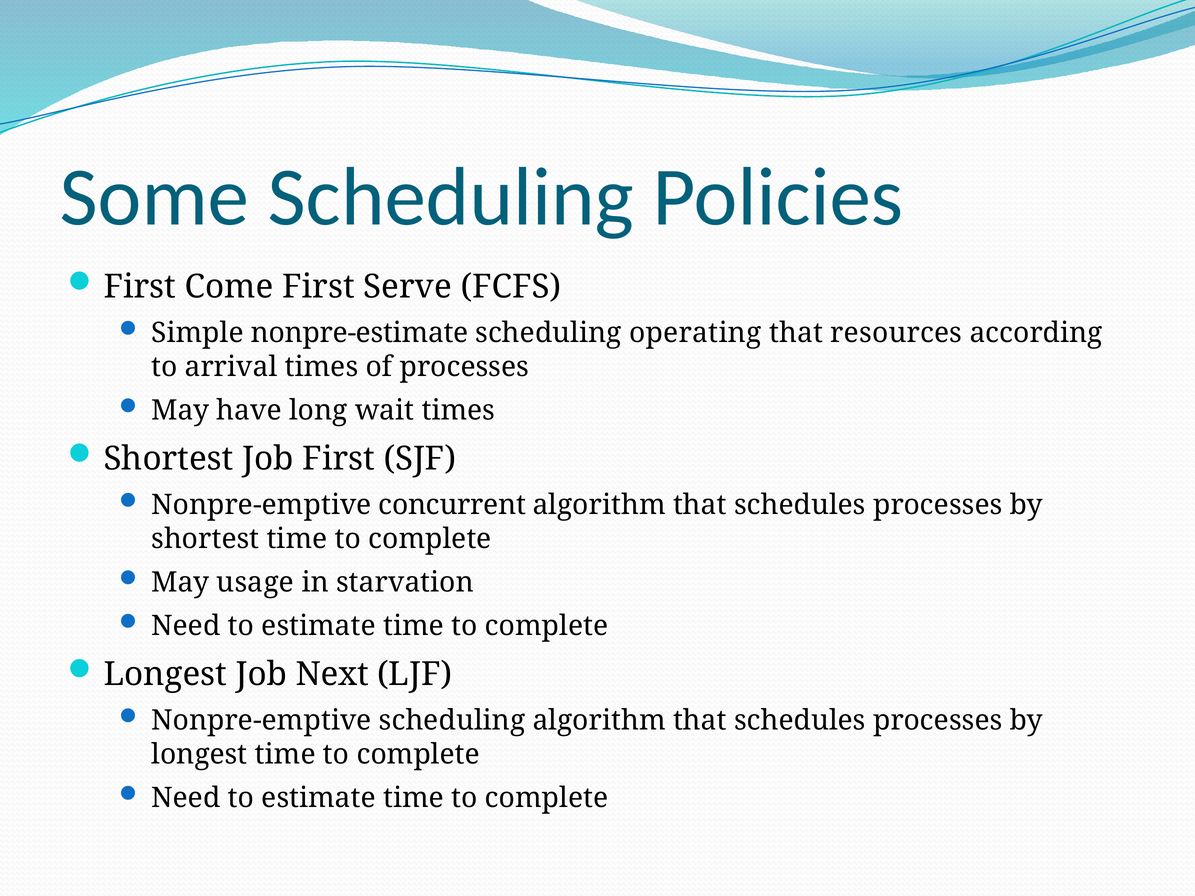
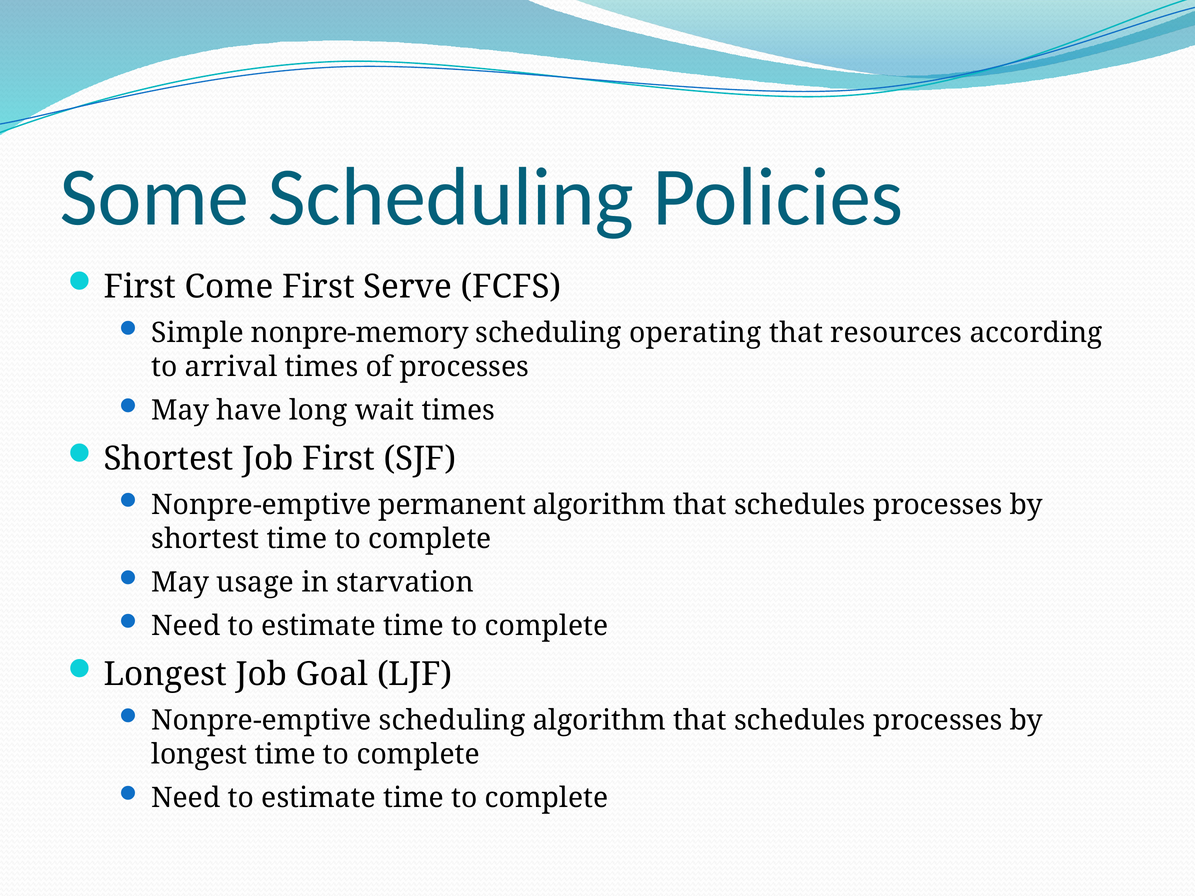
nonpre-estimate: nonpre-estimate -> nonpre-memory (360, 333)
concurrent: concurrent -> permanent (452, 505)
Next: Next -> Goal (332, 675)
